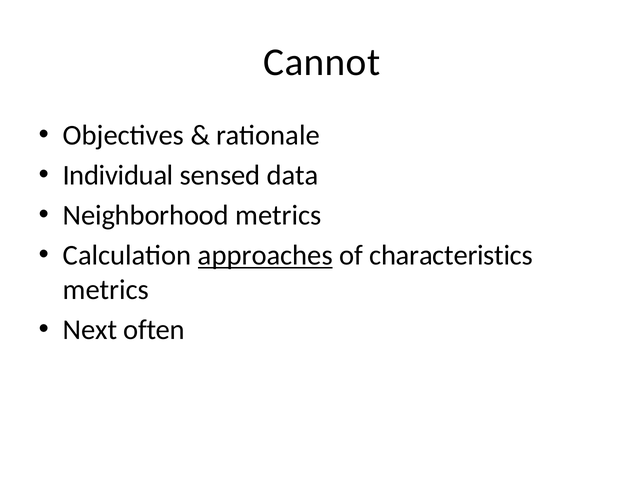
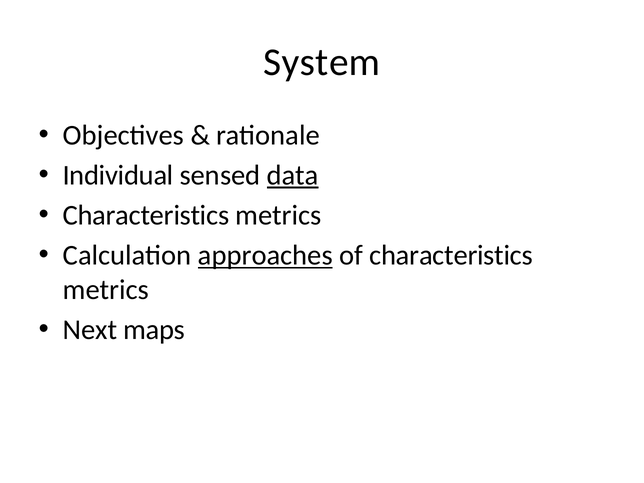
Cannot: Cannot -> System (322, 62)
data underline: none -> present (293, 175)
Neighborhood: Neighborhood -> Characteristics (146, 215)
often: often -> maps (154, 330)
